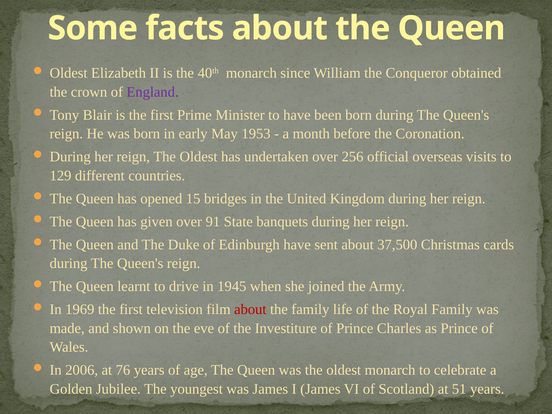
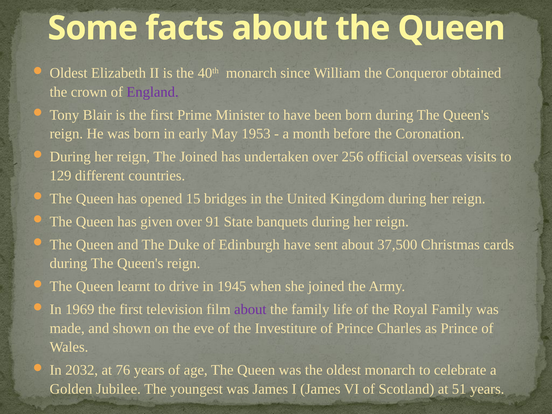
reign The Oldest: Oldest -> Joined (199, 157)
about colour: red -> purple (250, 309)
2006: 2006 -> 2032 (82, 370)
